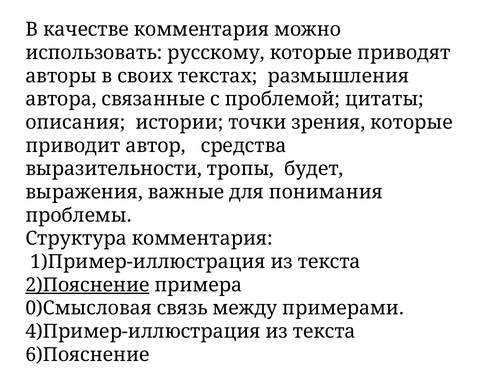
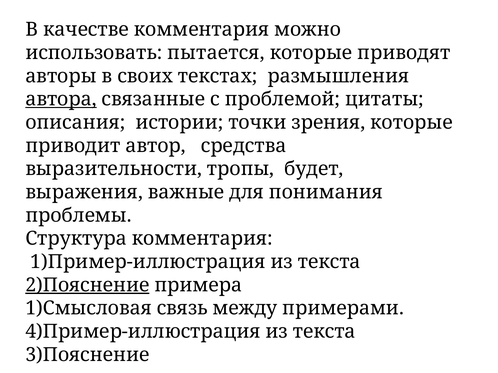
русскому: русскому -> пытается (216, 53)
автора underline: none -> present (61, 99)
0)Смысловая: 0)Смысловая -> 1)Смысловая (89, 309)
6)Пояснение: 6)Пояснение -> 3)Пояснение (87, 355)
